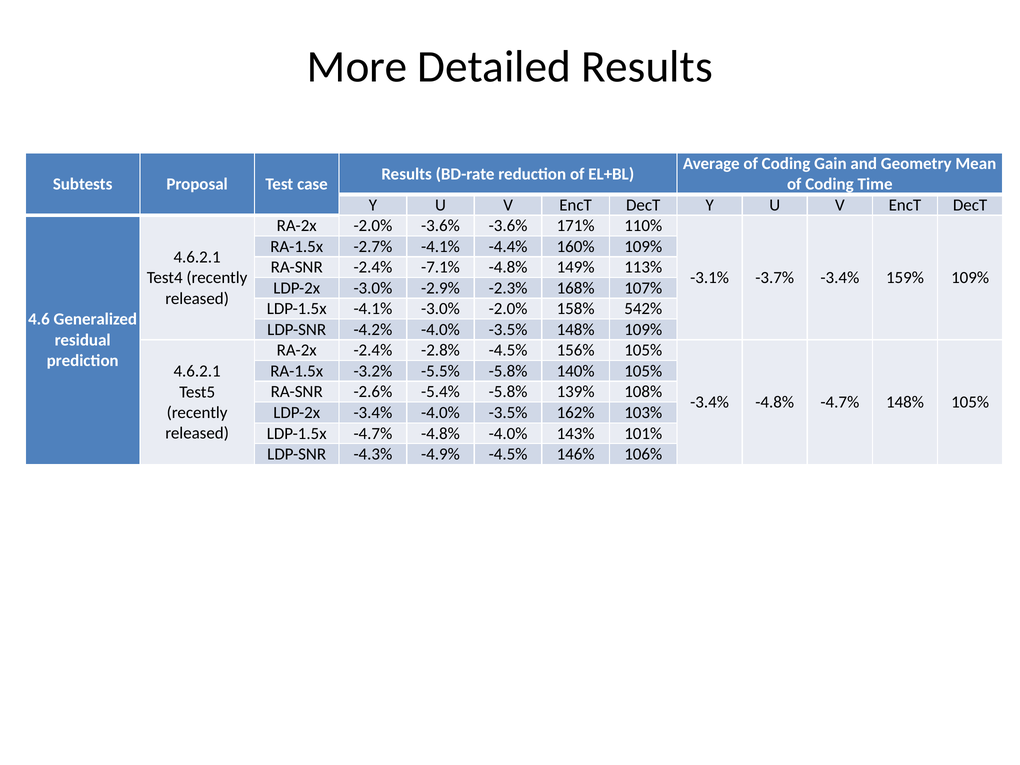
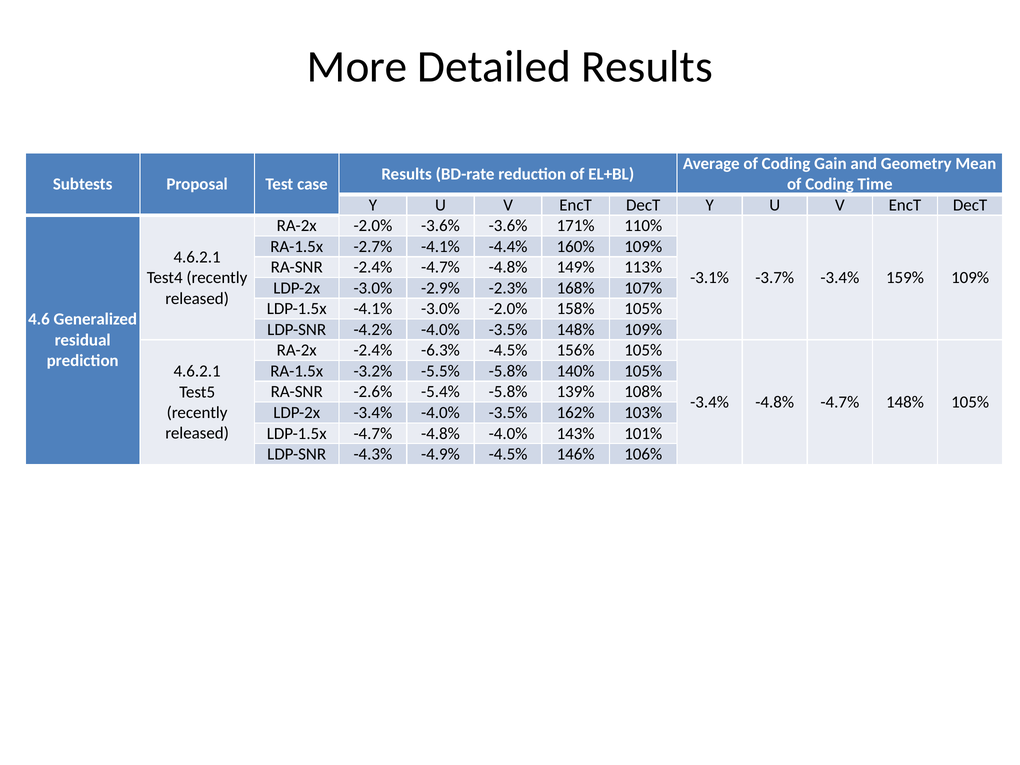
-2.4% -7.1%: -7.1% -> -4.7% (440, 267)
158% 542%: 542% -> 105% (643, 309)
-2.8%: -2.8% -> -6.3% (440, 350)
